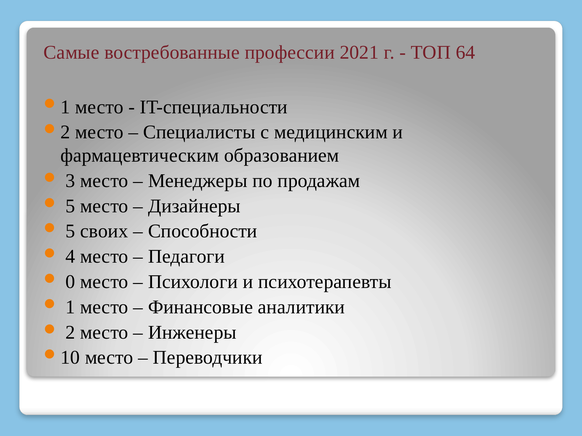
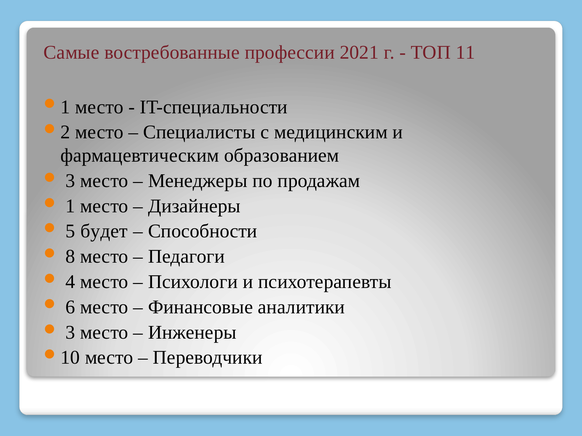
64: 64 -> 11 (465, 53)
5: 5 -> 1 (70, 206)
своих: своих -> будет (104, 232)
4: 4 -> 8 (70, 257)
0: 0 -> 4 (70, 282)
1: 1 -> 6 (70, 307)
2: 2 -> 3 (70, 333)
